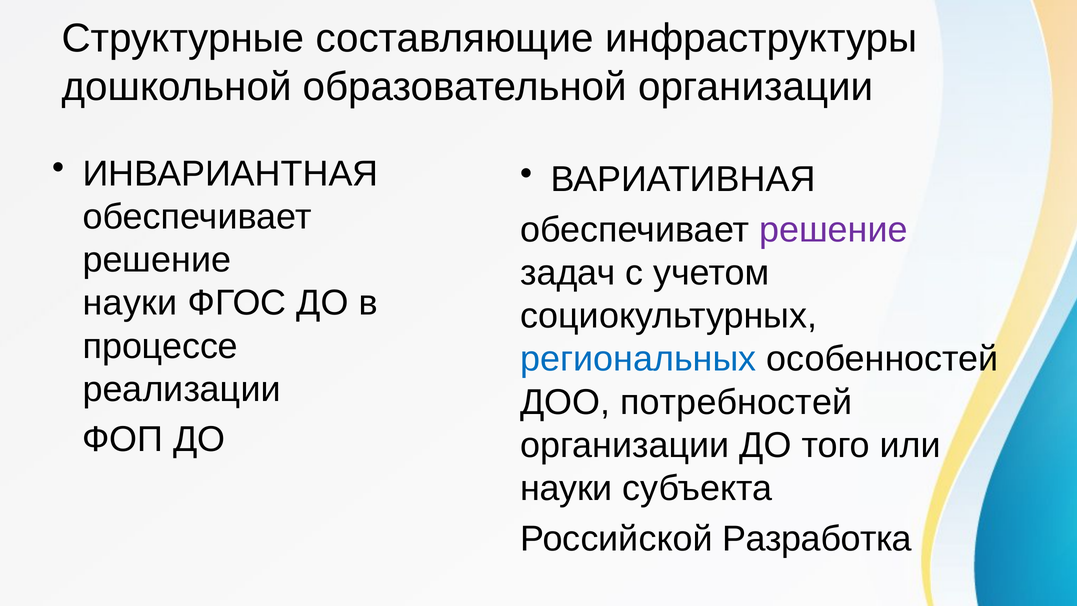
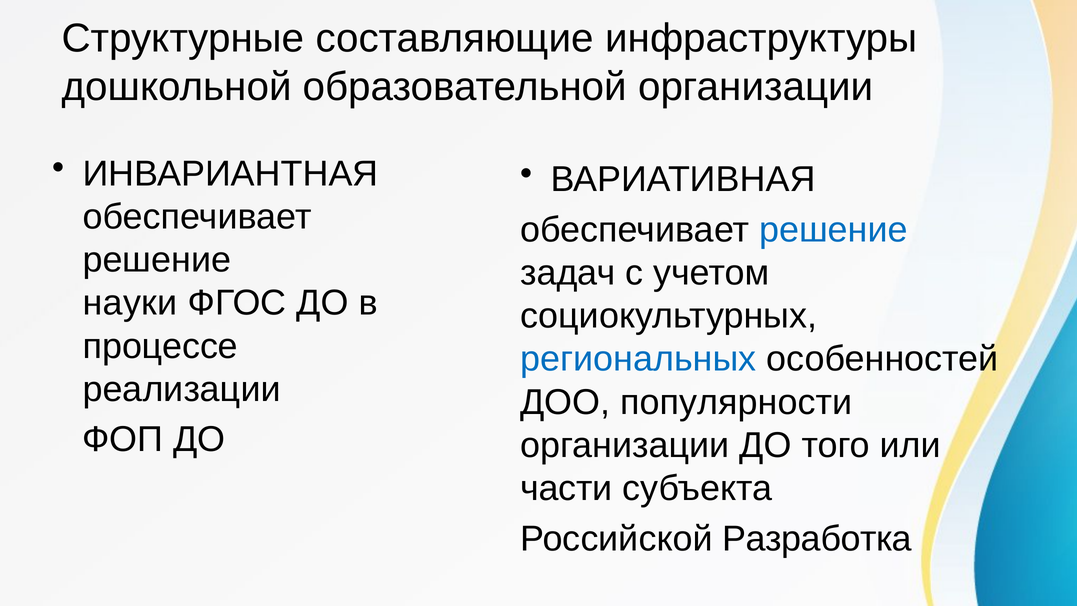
решение colour: purple -> blue (833, 230)
потребностей: потребностей -> популярности (736, 402)
науки: науки -> части (566, 488)
